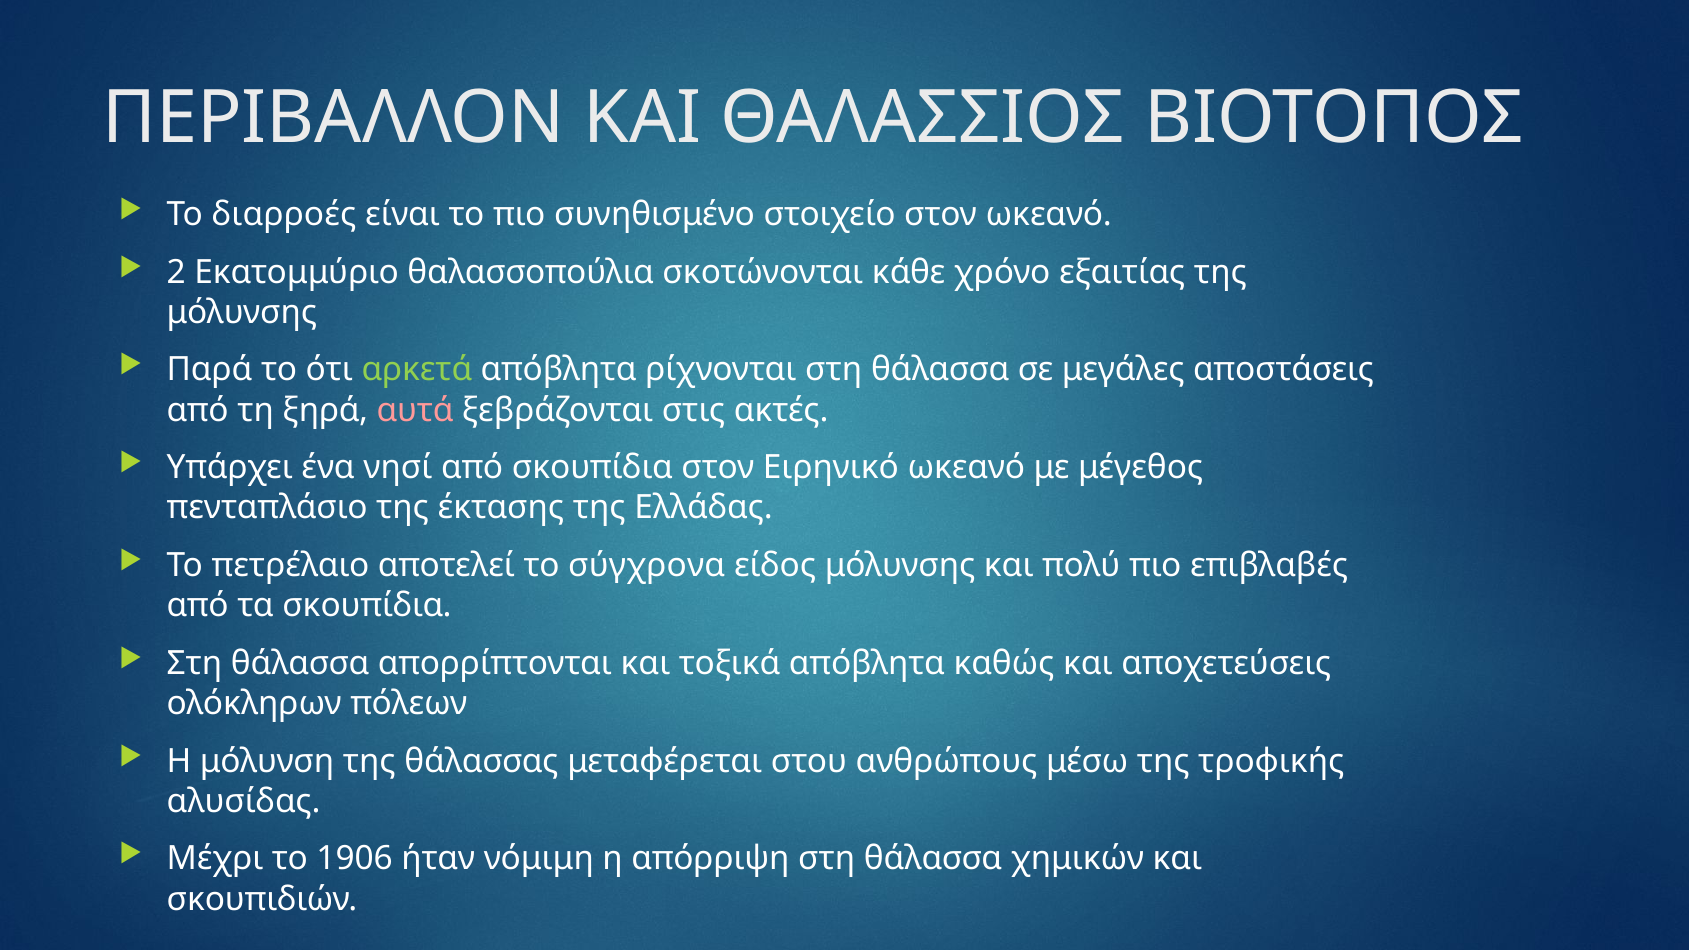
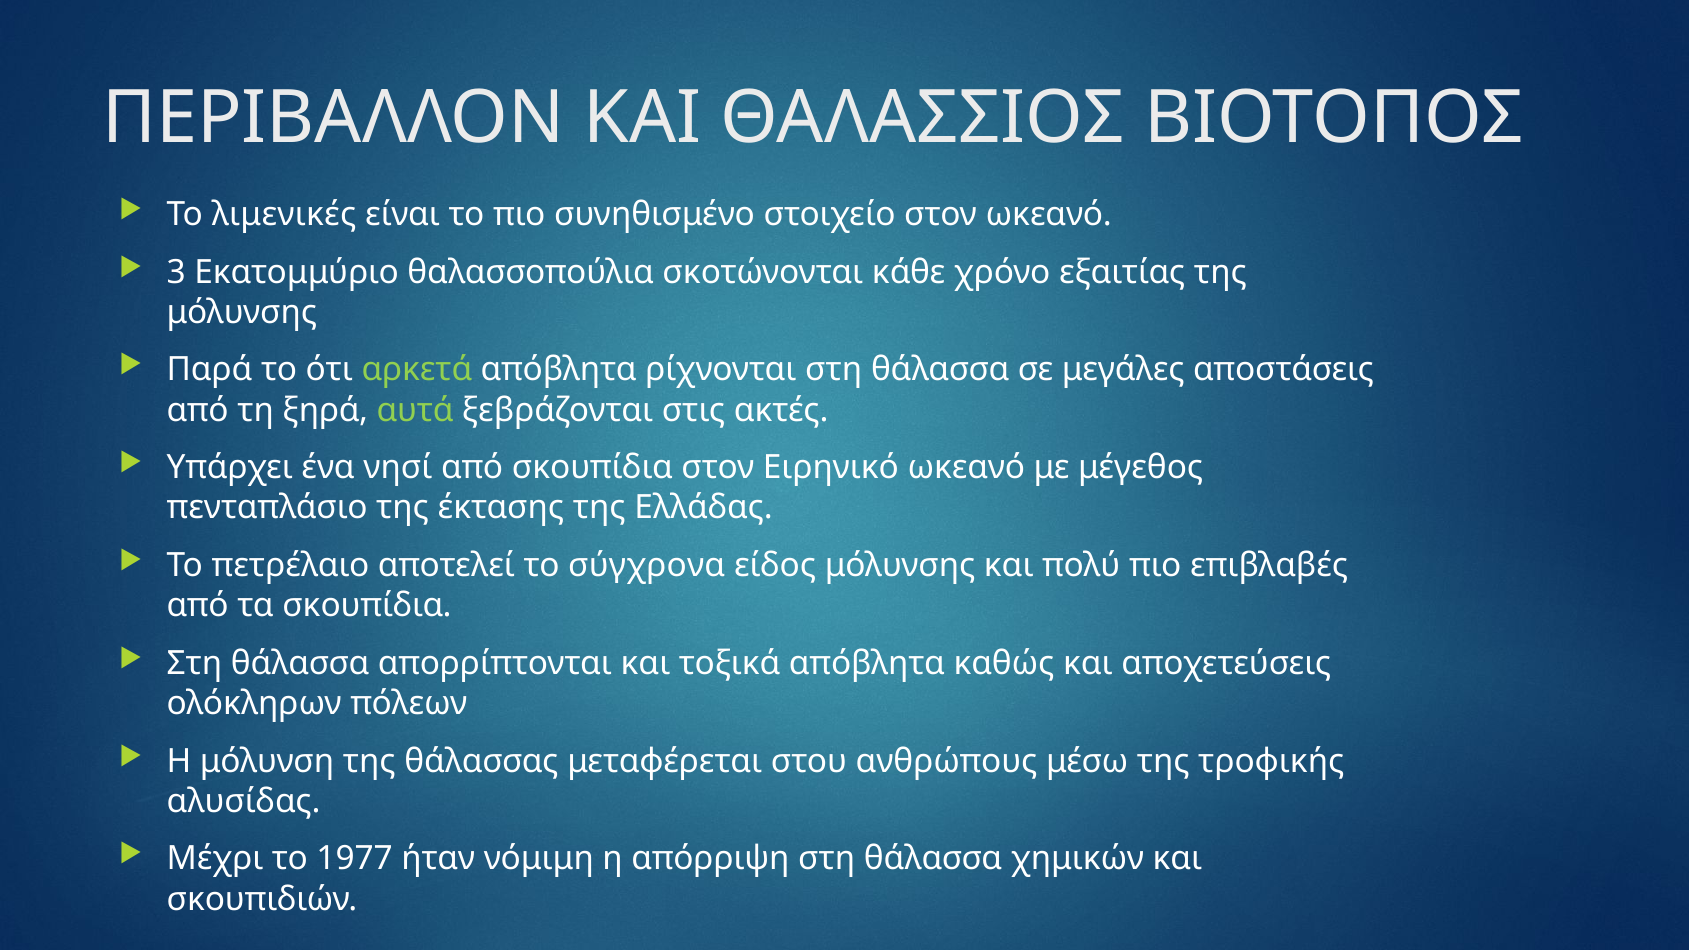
διαρροές: διαρροές -> λιμενικές (284, 214)
2: 2 -> 3 (176, 272)
αυτά colour: pink -> light green (415, 410)
1906: 1906 -> 1977 (355, 859)
